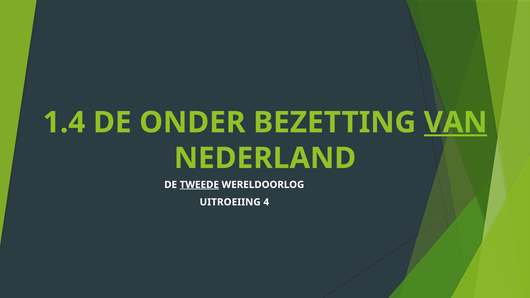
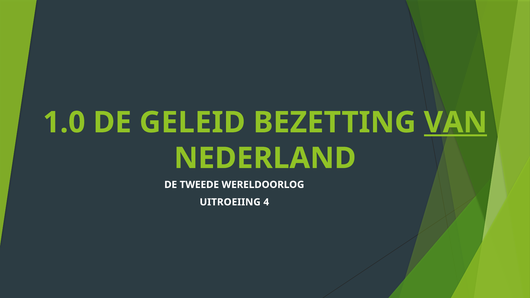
1.4: 1.4 -> 1.0 (64, 123)
ONDER: ONDER -> GELEID (192, 123)
TWEEDE underline: present -> none (199, 185)
